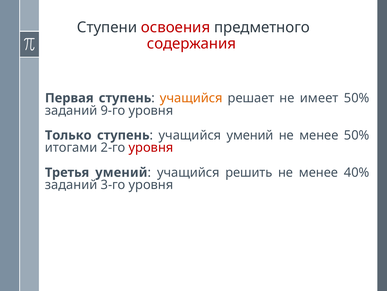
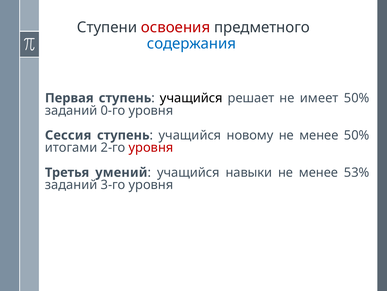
содержания colour: red -> blue (191, 44)
учащийся colour: orange -> black (191, 98)
9-го: 9-го -> 0-го (113, 110)
Только: Только -> Сессия (68, 135)
учащийся умений: умений -> новому (250, 135)
решить: решить -> навыки (249, 172)
40%: 40% -> 53% (357, 172)
